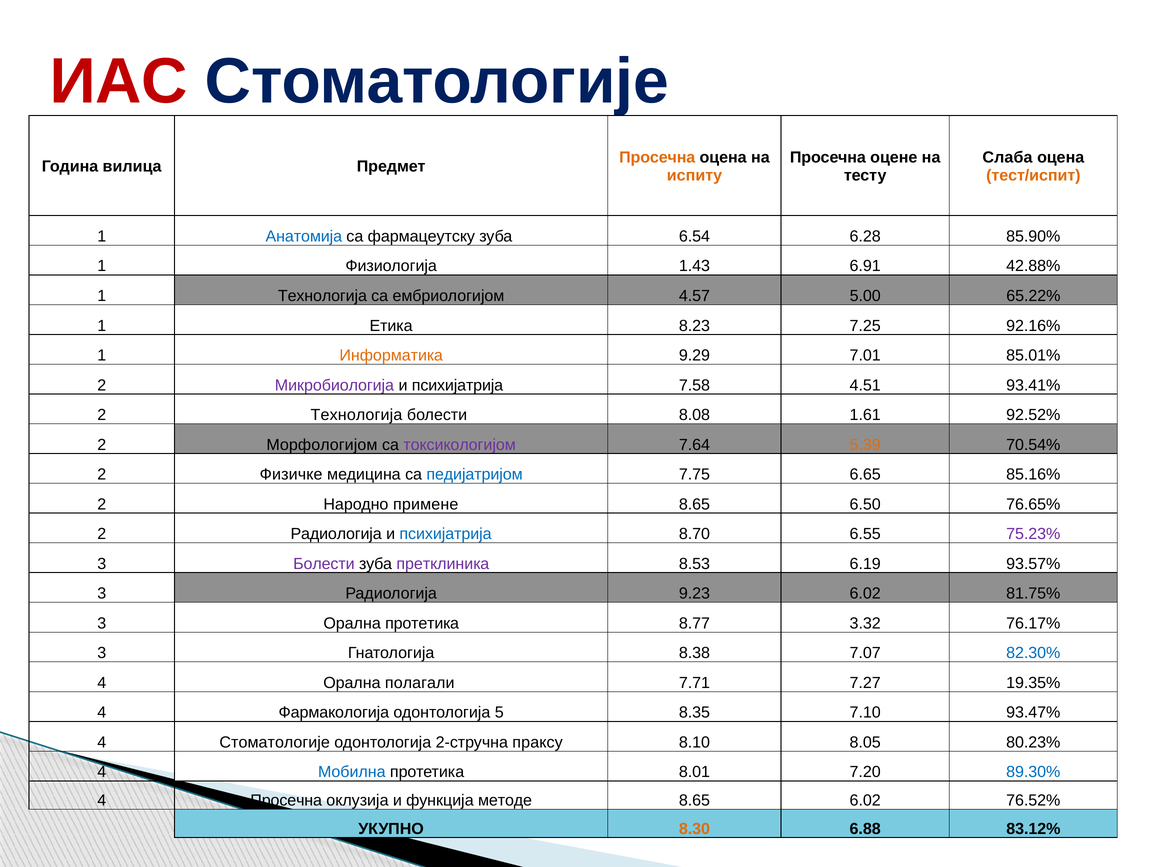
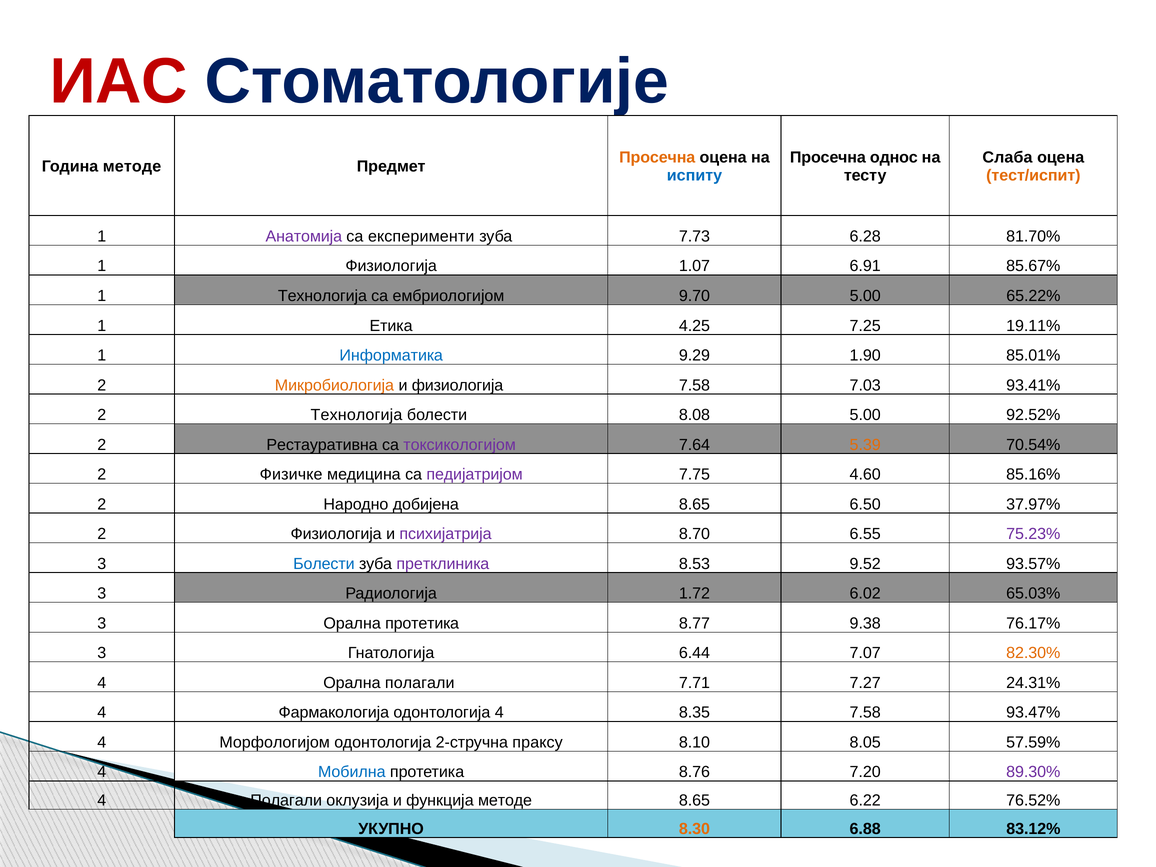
оцене: оцене -> однос (894, 157)
Година вилица: вилица -> методе (132, 166)
испиту colour: orange -> blue (694, 175)
Анатомија colour: blue -> purple (304, 236)
фармацеутску: фармацеутску -> експерименти (421, 236)
6.54: 6.54 -> 7.73 (694, 236)
85.90%: 85.90% -> 81.70% (1033, 236)
1.43: 1.43 -> 1.07 (694, 266)
42.88%: 42.88% -> 85.67% (1033, 266)
4.57: 4.57 -> 9.70 (694, 296)
8.23: 8.23 -> 4.25 (694, 326)
92.16%: 92.16% -> 19.11% (1033, 326)
Информатика colour: orange -> blue (391, 355)
7.01: 7.01 -> 1.90 (865, 355)
Микробиологија colour: purple -> orange (334, 385)
психијатрија: психијатрија -> физиологија (458, 385)
4.51: 4.51 -> 7.03 (865, 385)
8.08 1.61: 1.61 -> 5.00 (865, 415)
Морфологијом: Морфологијом -> Рестауративна (322, 445)
педијатријом colour: blue -> purple (475, 475)
6.65: 6.65 -> 4.60 (865, 475)
примене: примене -> добијена (426, 504)
76.65%: 76.65% -> 37.97% (1033, 504)
2 Радиологија: Радиологија -> Физиологија (336, 534)
психијатрија colour: blue -> purple (446, 534)
Болести colour: purple -> blue (324, 564)
6.19: 6.19 -> 9.52 (865, 564)
9.23: 9.23 -> 1.72 (694, 594)
81.75%: 81.75% -> 65.03% (1033, 594)
3.32: 3.32 -> 9.38 (865, 623)
8.38: 8.38 -> 6.44 (694, 653)
82.30% colour: blue -> orange (1033, 653)
19.35%: 19.35% -> 24.31% (1033, 683)
одонтологија 5: 5 -> 4 (499, 713)
8.35 7.10: 7.10 -> 7.58 (865, 713)
4 Стоматологије: Стоматологије -> Морфологијом (275, 742)
80.23%: 80.23% -> 57.59% (1033, 742)
8.01: 8.01 -> 8.76 (694, 772)
89.30% colour: blue -> purple (1033, 772)
4 Просечна: Просечна -> Полагали (286, 800)
8.65 6.02: 6.02 -> 6.22 (865, 800)
